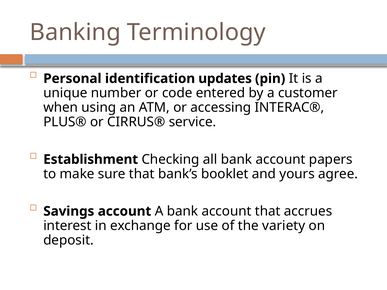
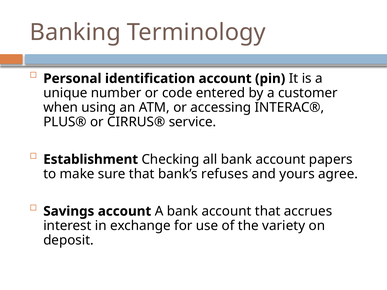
identification updates: updates -> account (225, 79)
booklet: booklet -> refuses (225, 174)
